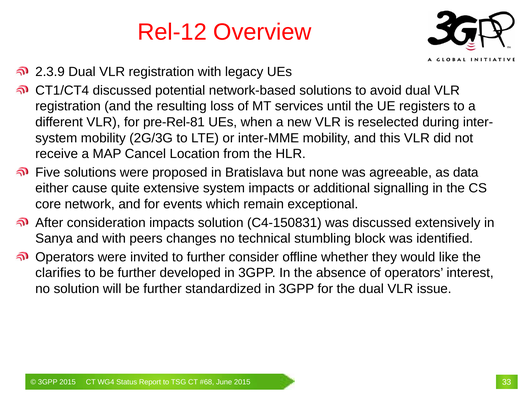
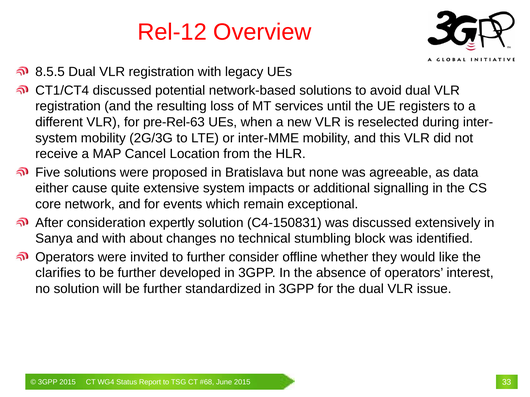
2.3.9: 2.3.9 -> 8.5.5 (50, 72)
pre-Rel-81: pre-Rel-81 -> pre-Rel-63 (174, 122)
consideration impacts: impacts -> expertly (172, 223)
peers: peers -> about (146, 239)
